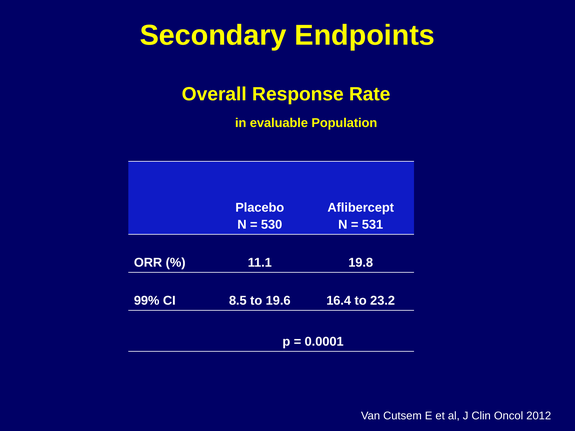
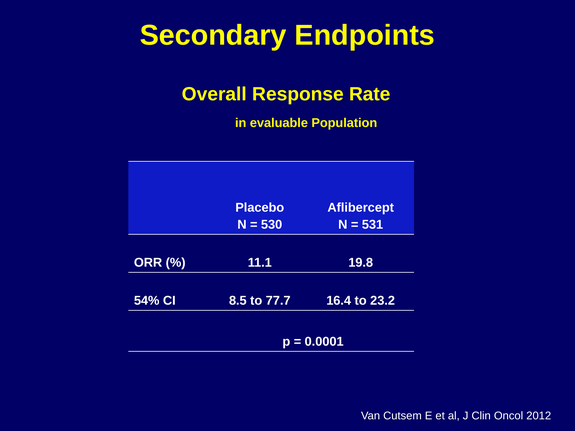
99%: 99% -> 54% (147, 301)
19.6: 19.6 -> 77.7 (278, 301)
